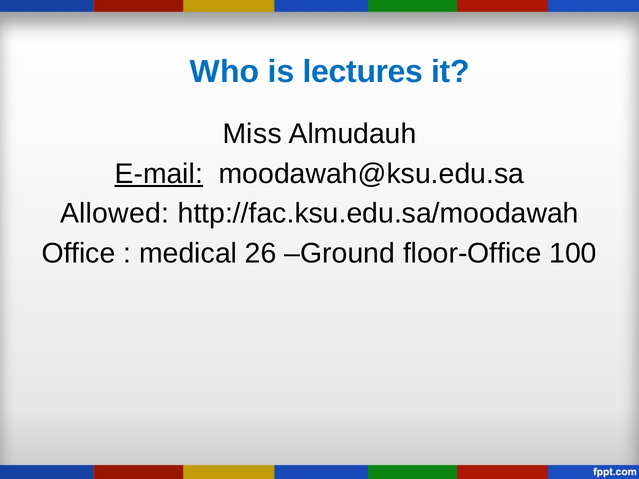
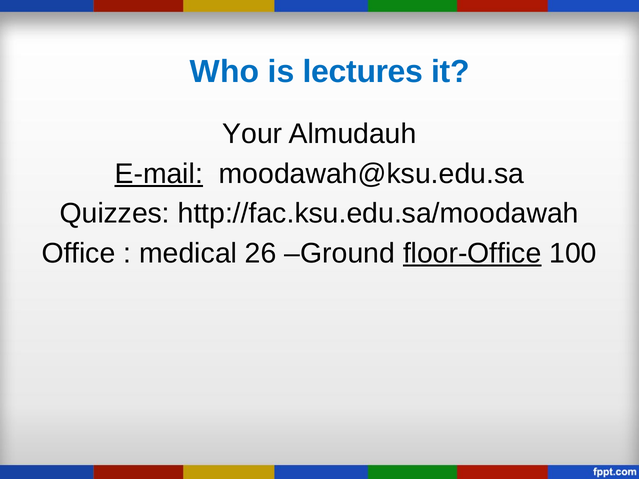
Miss: Miss -> Your (252, 134)
Allowed: Allowed -> Quizzes (115, 214)
floor-Office underline: none -> present (472, 253)
